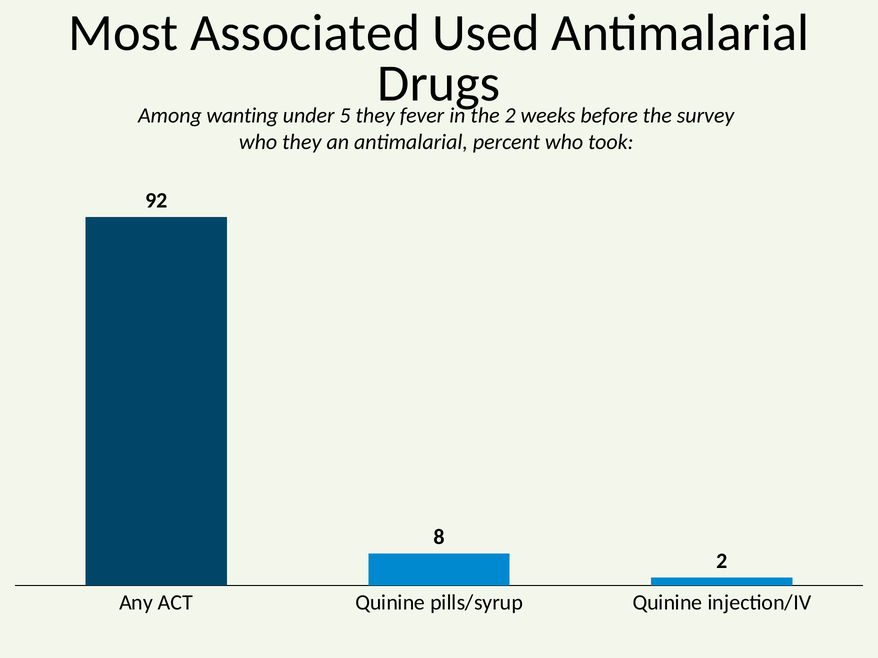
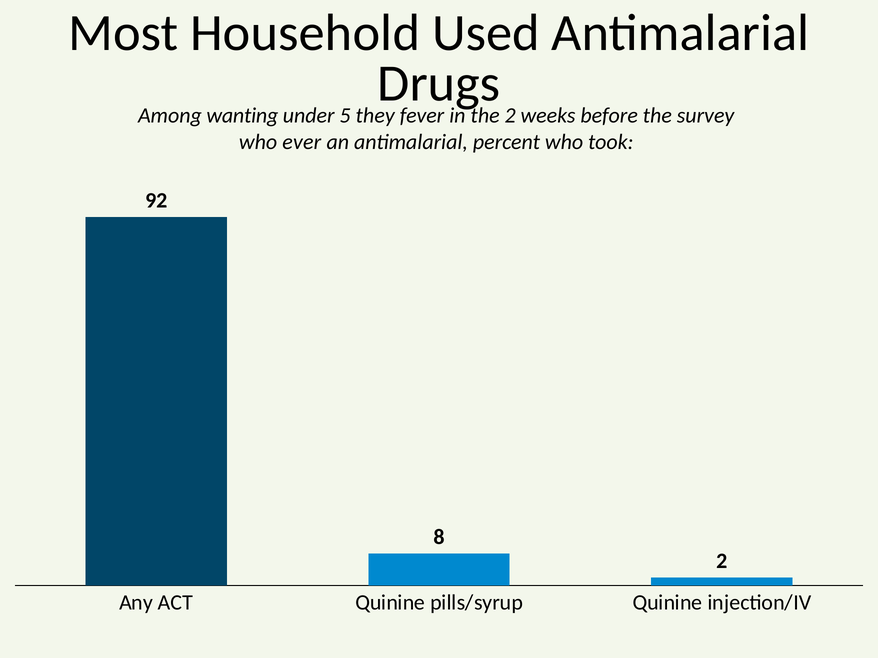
Associated: Associated -> Household (305, 33)
who they: they -> ever (302, 142)
